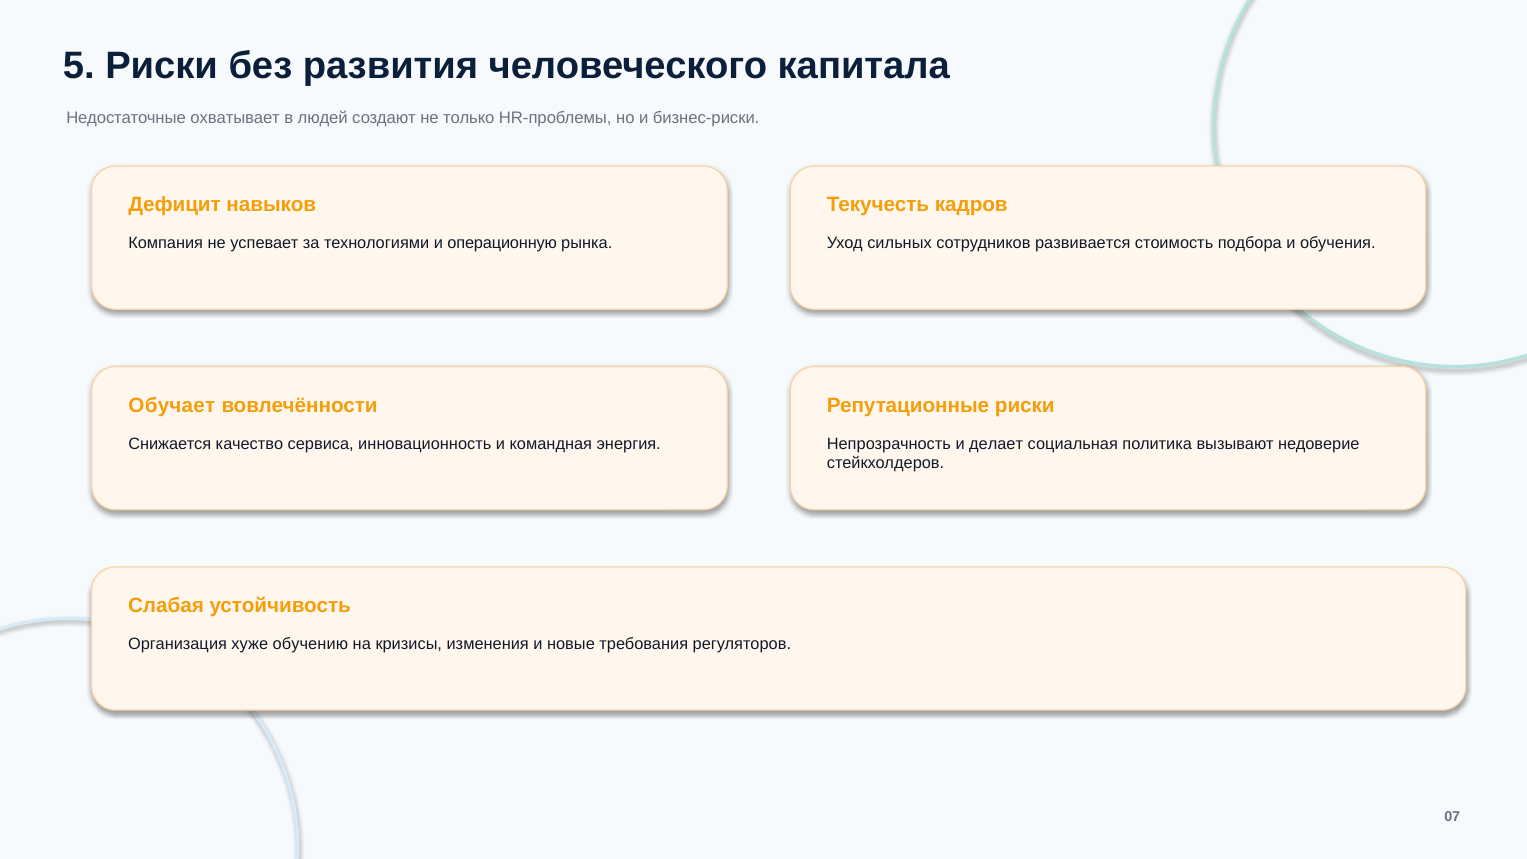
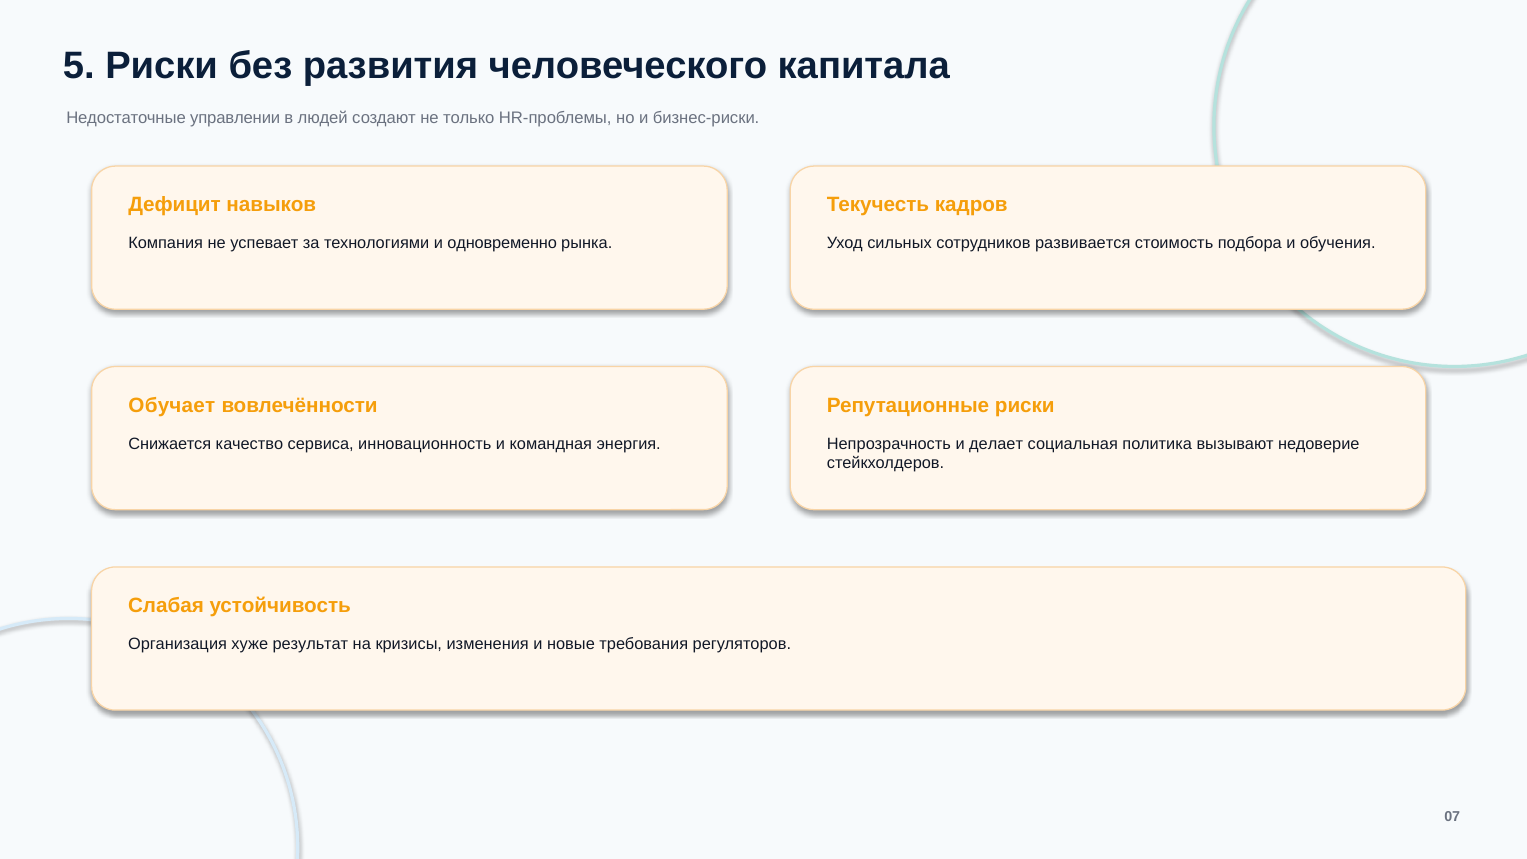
охватывает: охватывает -> управлении (235, 118)
операционную: операционную -> одновременно (502, 243)
обучению: обучению -> результат (310, 644)
